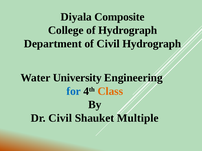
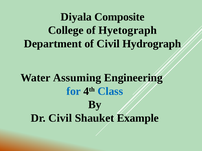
of Hydrograph: Hydrograph -> Hyetograph (128, 30)
University: University -> Assuming (77, 78)
Class colour: orange -> blue (110, 92)
Multiple: Multiple -> Example (138, 118)
